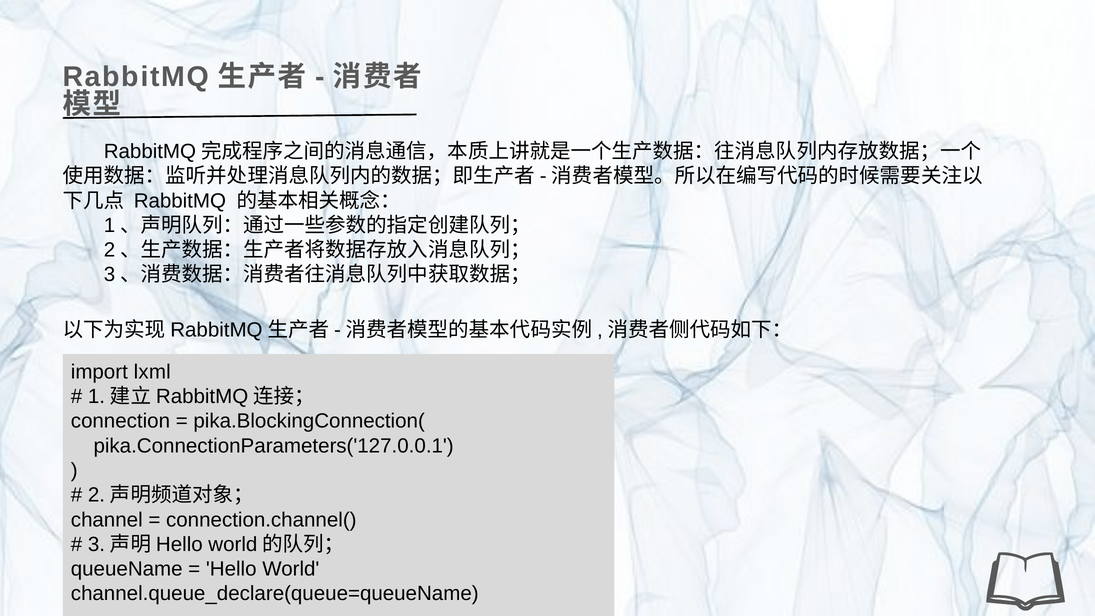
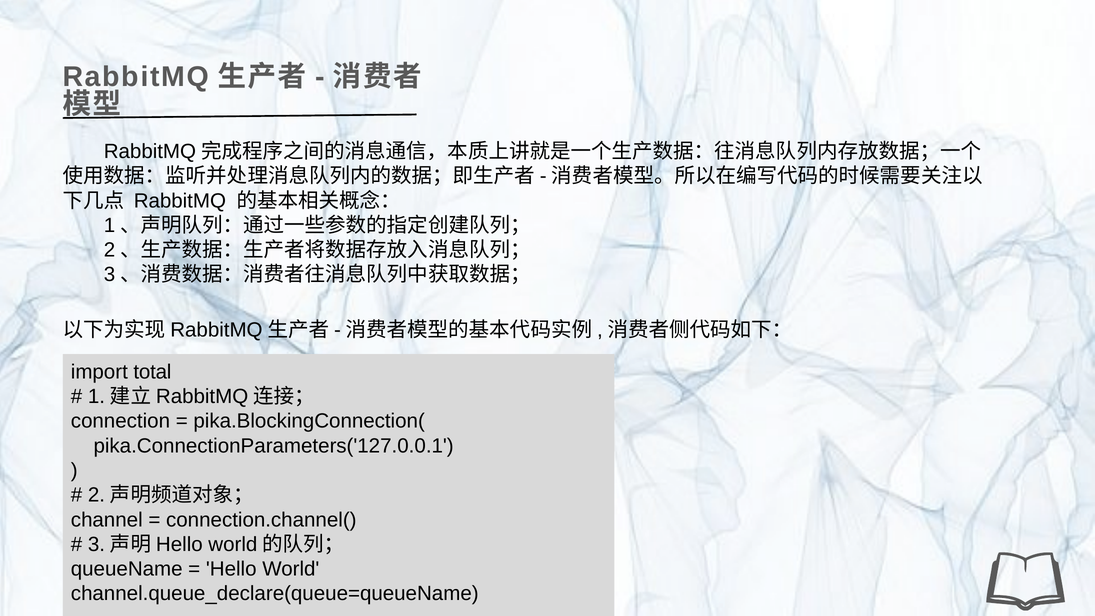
lxml: lxml -> total (152, 372)
